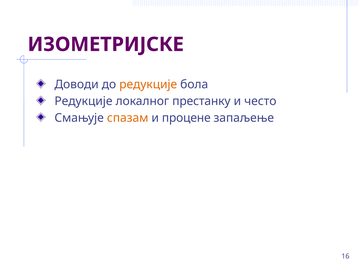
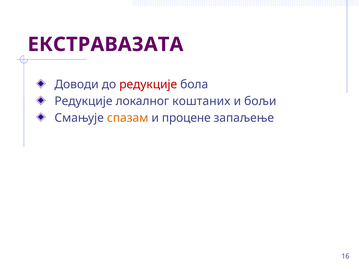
ИЗОМЕТРИЈСКЕ: ИЗОМЕТРИЈСКЕ -> ЕКСТРАВАЗАТА (106, 44)
редукције colour: orange -> red (148, 85)
престанку: престанку -> коштаних (201, 101)
често: често -> бољи (260, 101)
